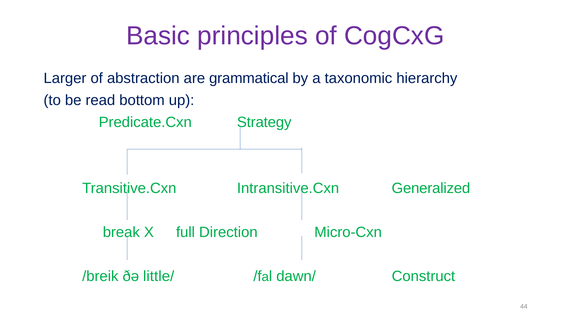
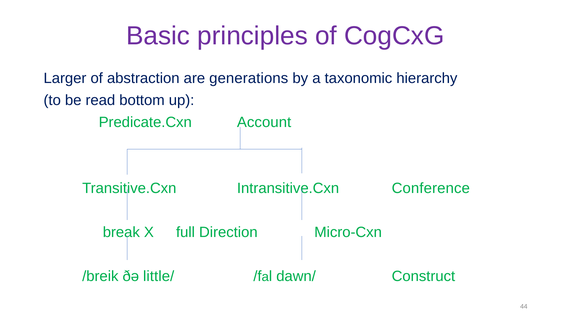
grammatical: grammatical -> generations (249, 78)
Strategy: Strategy -> Account (264, 122)
Generalized: Generalized -> Conference (431, 188)
